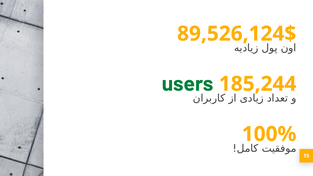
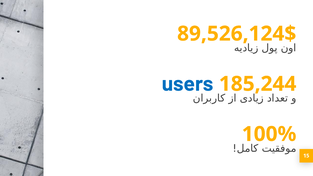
users colour: green -> blue (188, 84)
